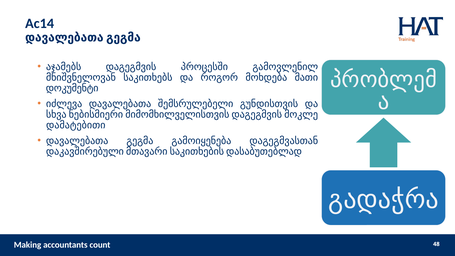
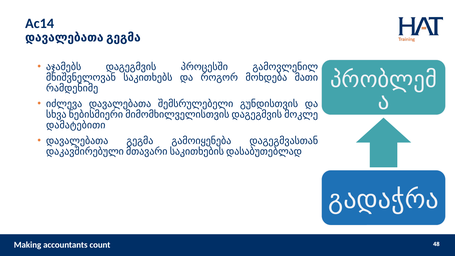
დოკუმენტი: დოკუმენტი -> რამდენიმე (72, 88)
